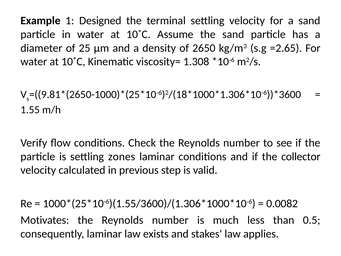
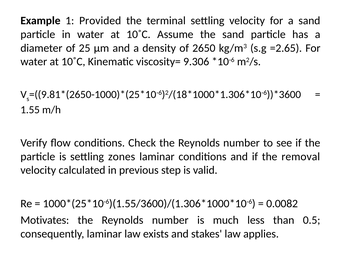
Designed: Designed -> Provided (100, 21)
1.308: 1.308 -> 9.306 (196, 62)
collector: collector -> removal (301, 156)
